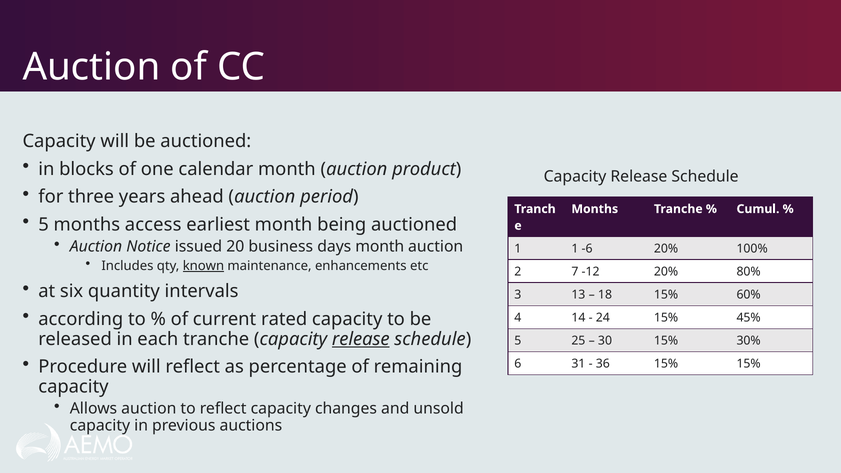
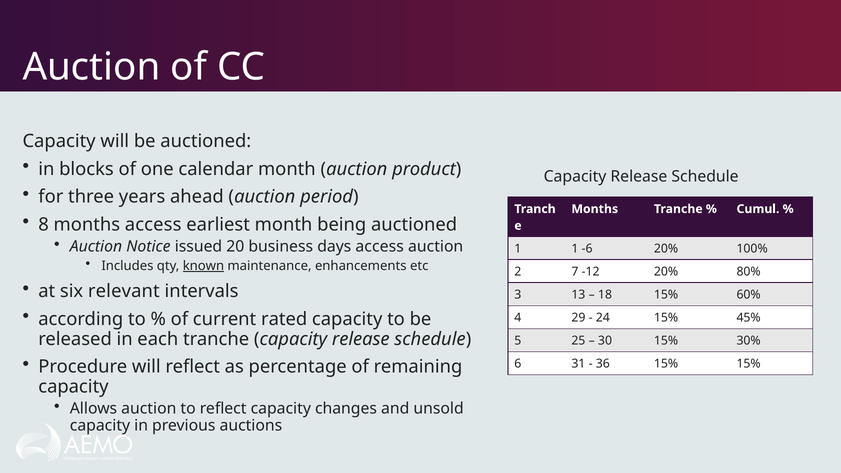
5: 5 -> 8 (44, 225)
days month: month -> access (380, 247)
quantity: quantity -> relevant (124, 291)
14: 14 -> 29 (578, 318)
release underline: present -> none (361, 339)
